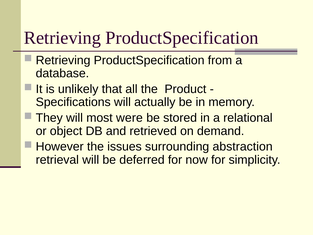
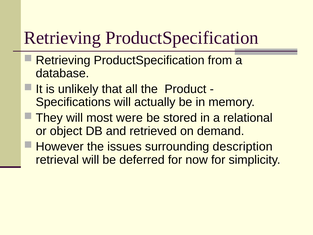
abstraction: abstraction -> description (243, 146)
